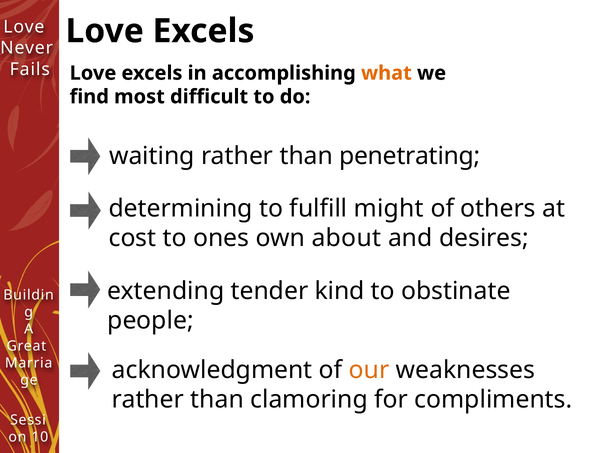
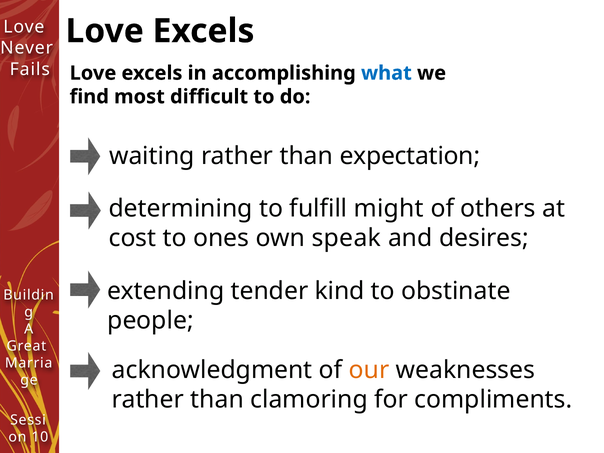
what colour: orange -> blue (386, 73)
penetrating: penetrating -> expectation (410, 156)
about: about -> speak (346, 238)
